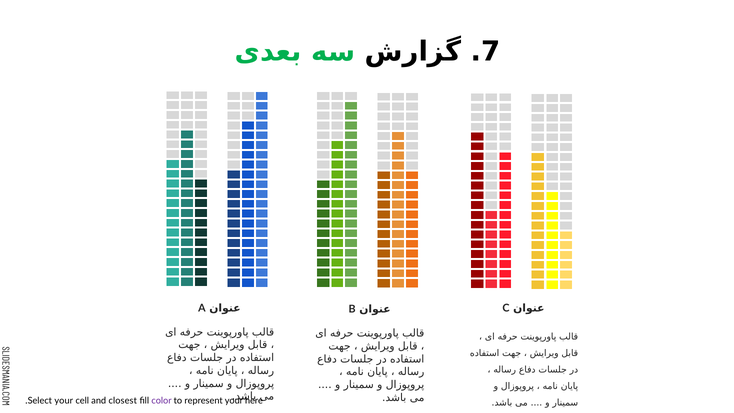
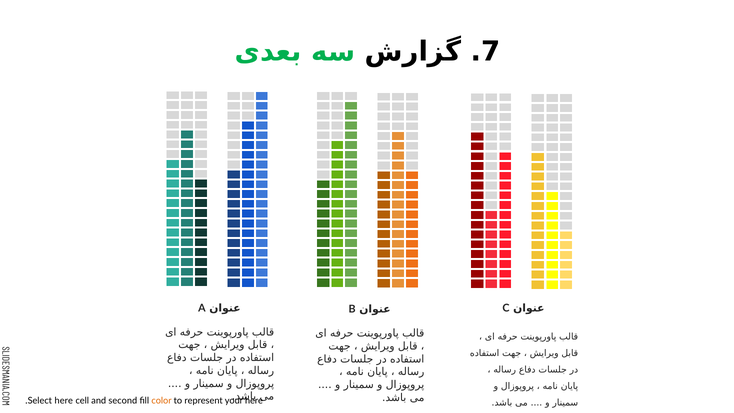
Select your: your -> here (64, 401)
closest: closest -> second (123, 401)
color colour: purple -> orange (162, 401)
